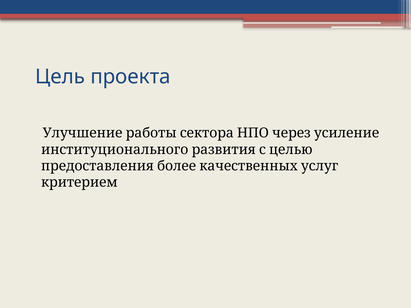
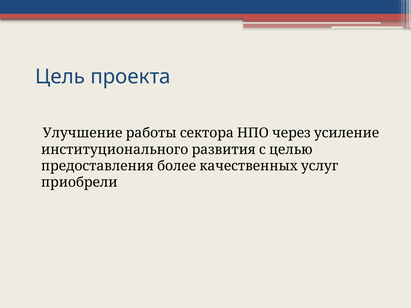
критерием: критерием -> приобрели (79, 183)
